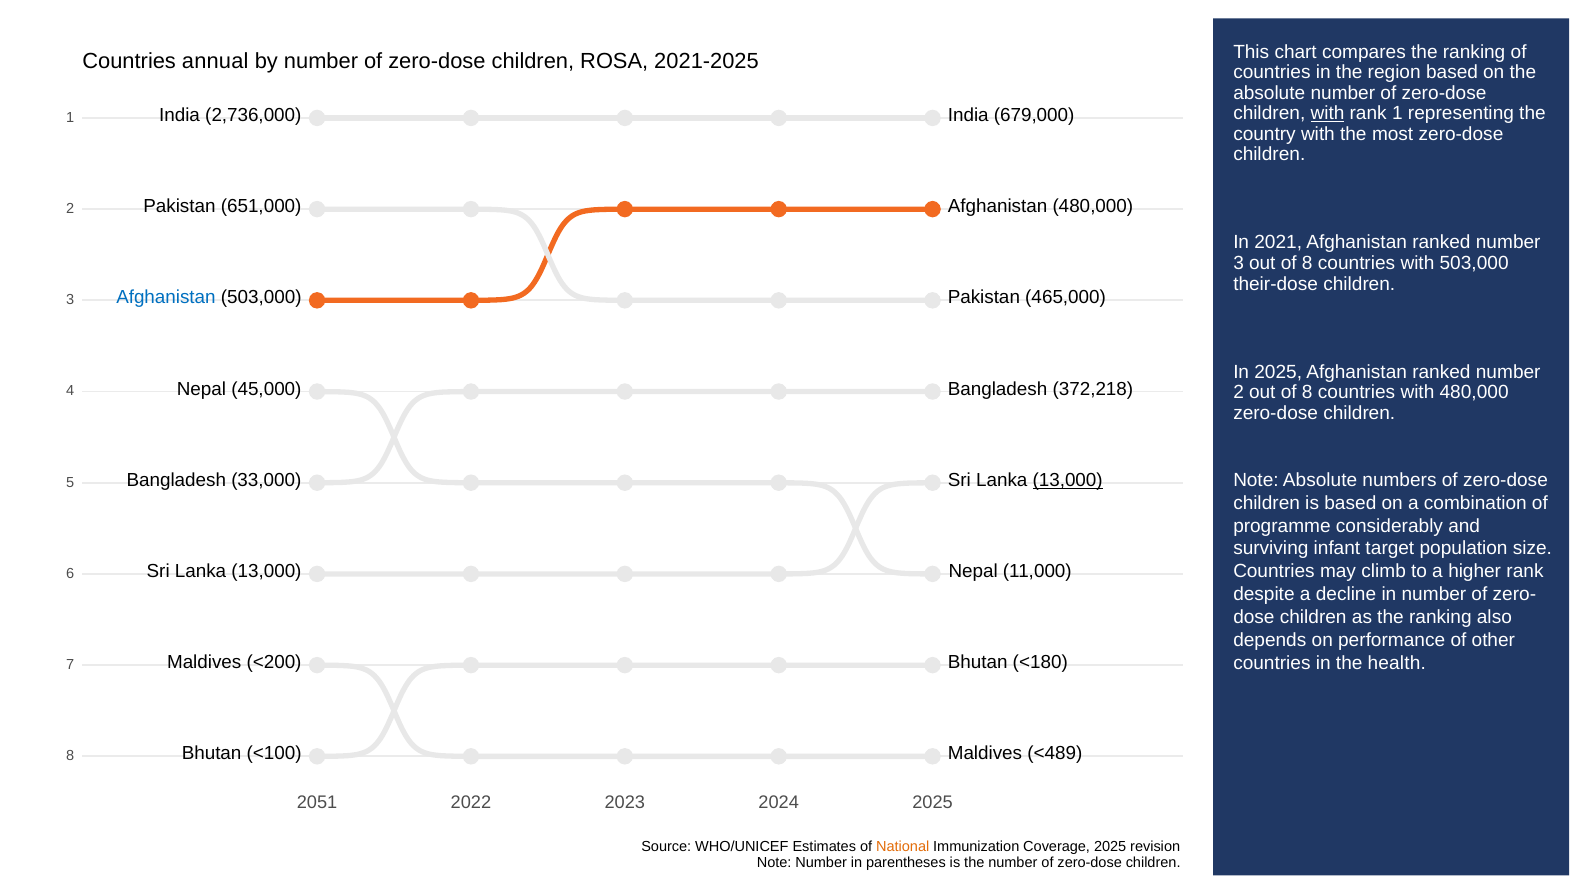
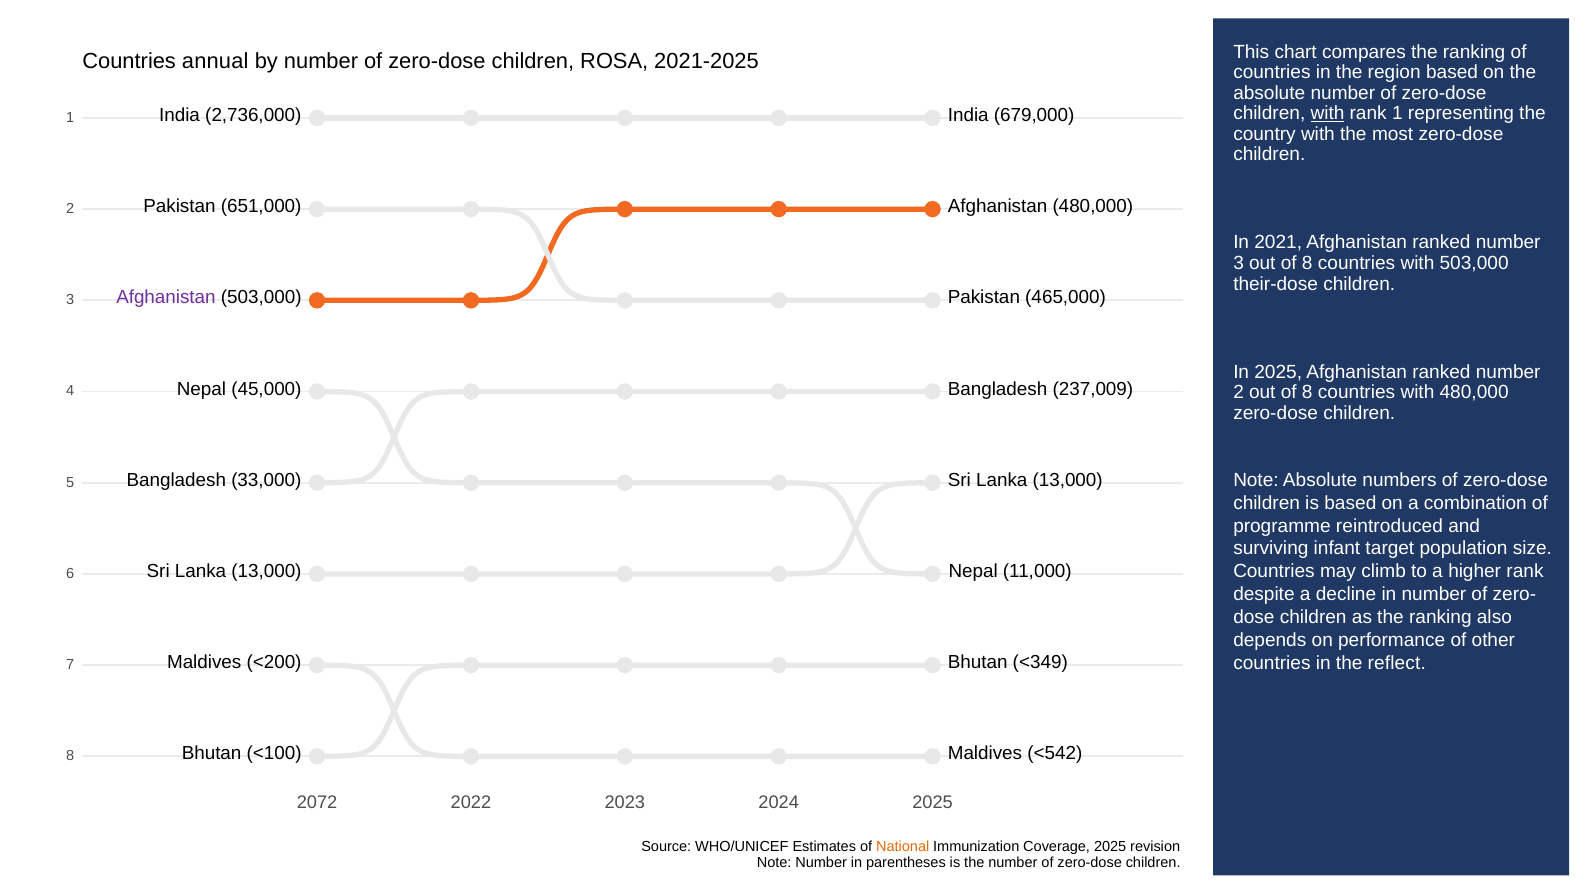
Afghanistan colour: blue -> purple (166, 298)
372,218: 372,218 -> 237,009 (1093, 389)
13,000 underline: present -> none (1068, 480)
considerably: considerably -> reintroduced (1389, 526)
<180: <180 -> <349 (1040, 662)
health: health -> reflect (1397, 663)
<489: <489 -> <542 (1055, 754)
2051: 2051 -> 2072 (317, 802)
